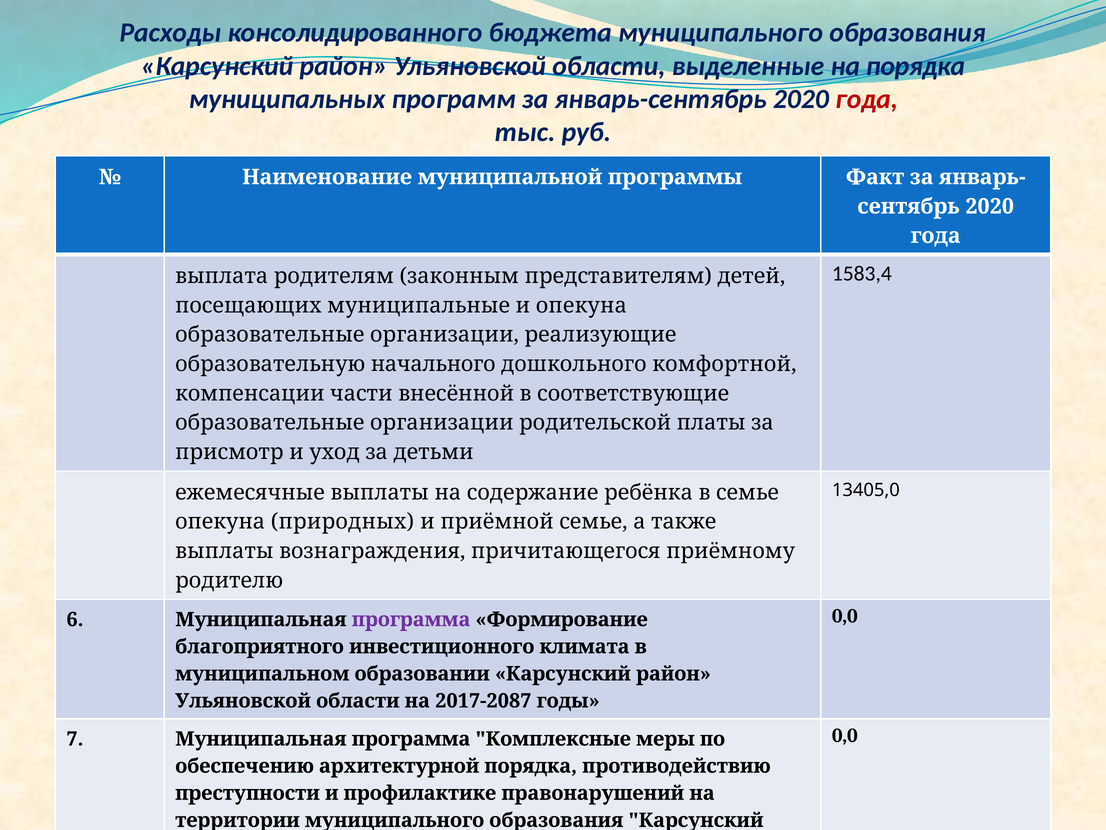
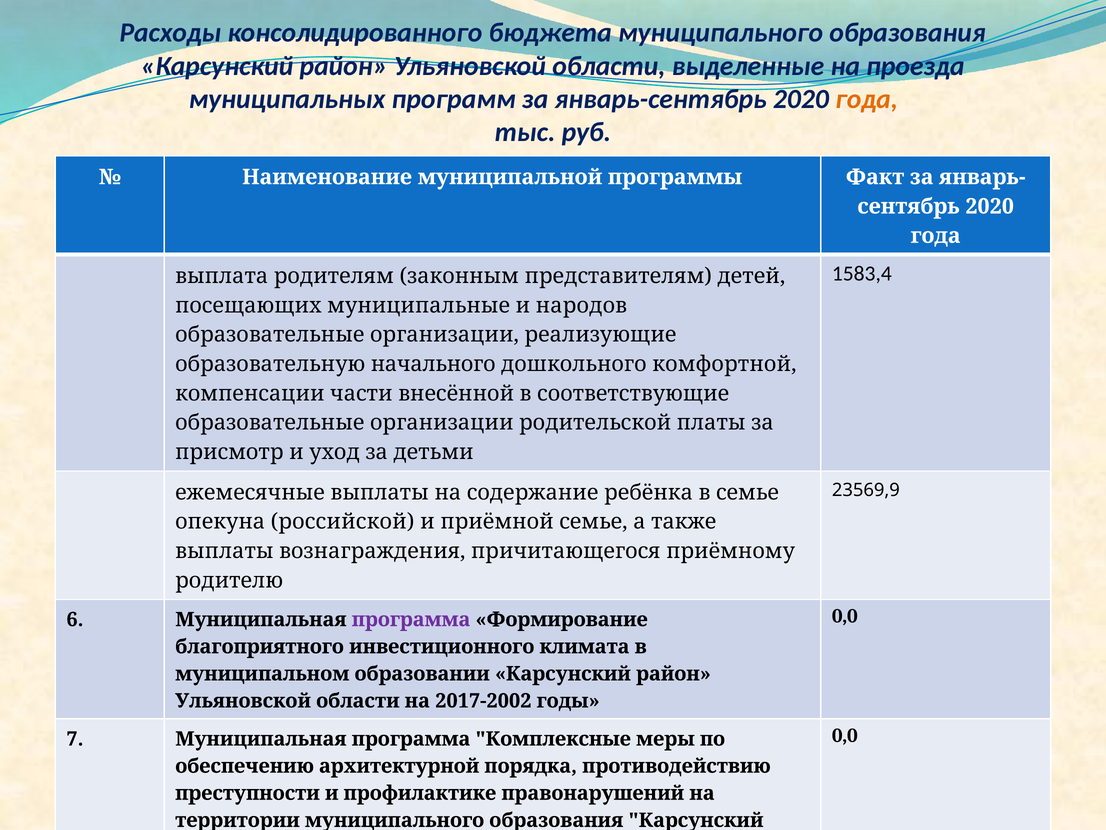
на порядка: порядка -> проезда (915, 66)
года colour: red -> orange (867, 99)
и опекуна: опекуна -> народов (581, 305)
13405,0: 13405,0 -> 23569,9 (866, 490)
природных: природных -> российской (343, 522)
2017-2087: 2017-2087 -> 2017-2002 (483, 700)
